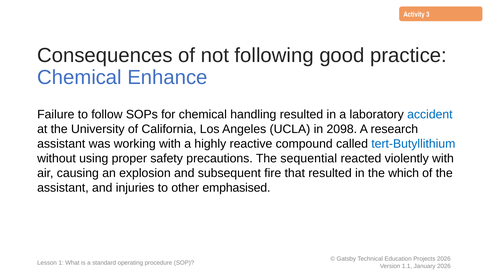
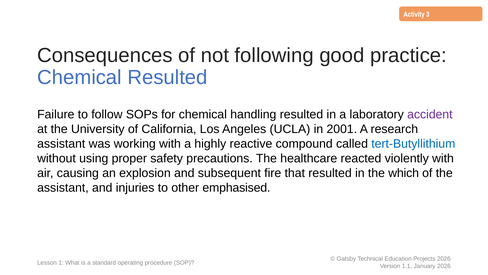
Chemical Enhance: Enhance -> Resulted (168, 77)
accident colour: blue -> purple (430, 114)
2098: 2098 -> 2001 (342, 129)
sequential: sequential -> healthcare (309, 158)
